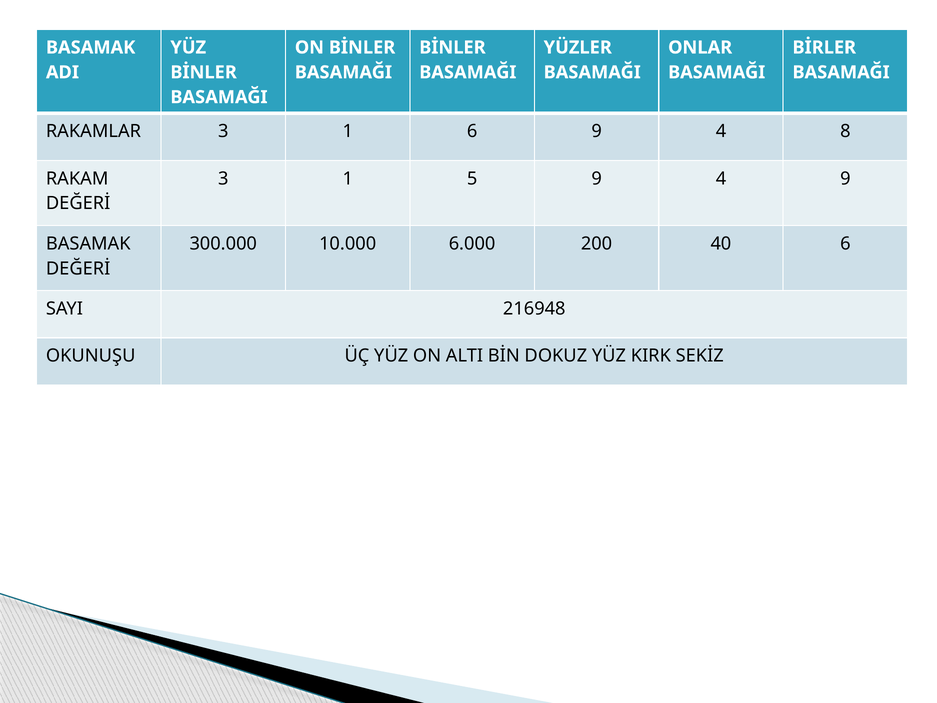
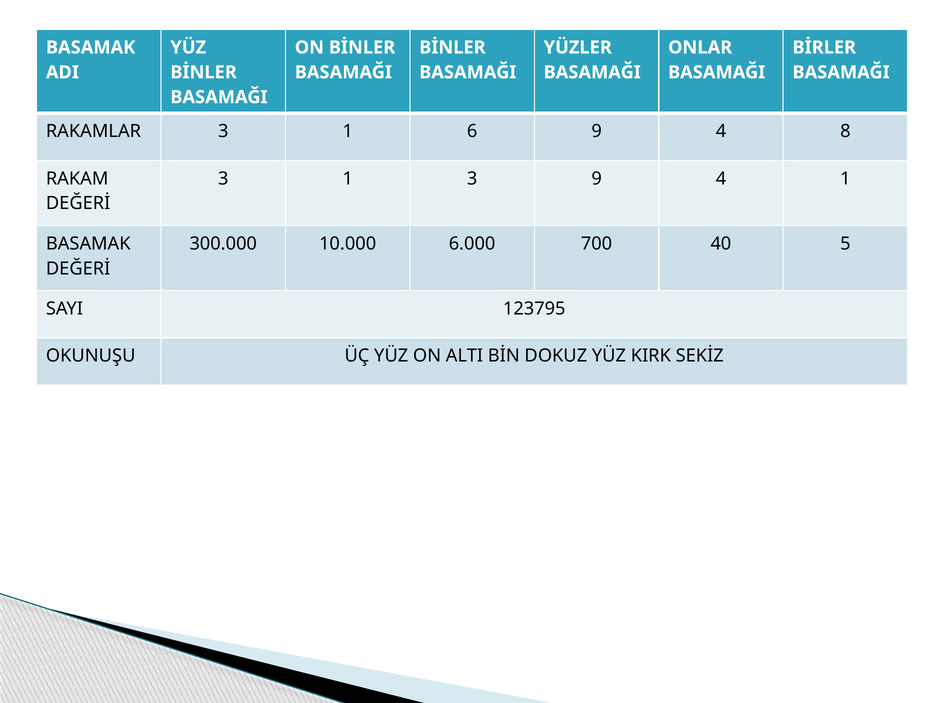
1 5: 5 -> 3 (472, 178)
4 9: 9 -> 1 (845, 178)
200: 200 -> 700 (597, 244)
40 6: 6 -> 5 (845, 244)
216948: 216948 -> 123795 (534, 309)
